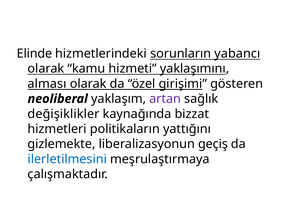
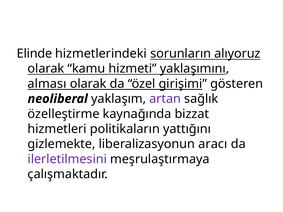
yabancı: yabancı -> alıyoruz (237, 54)
değişiklikler: değişiklikler -> özelleştirme (64, 114)
geçiş: geçiş -> aracı (213, 144)
ilerletilmesini colour: blue -> purple (67, 159)
